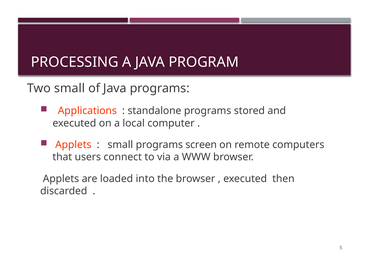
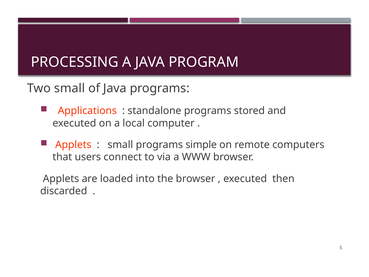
screen: screen -> simple (201, 145)
